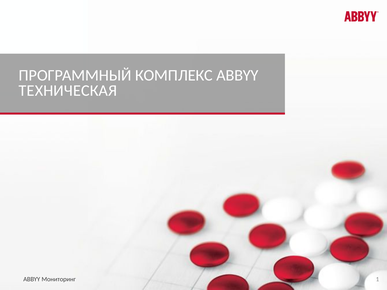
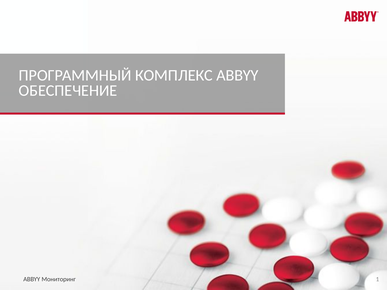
ТЕХНИЧЕСКАЯ: ТЕХНИЧЕСКАЯ -> ОБЕСПЕЧЕНИЕ (68, 91)
